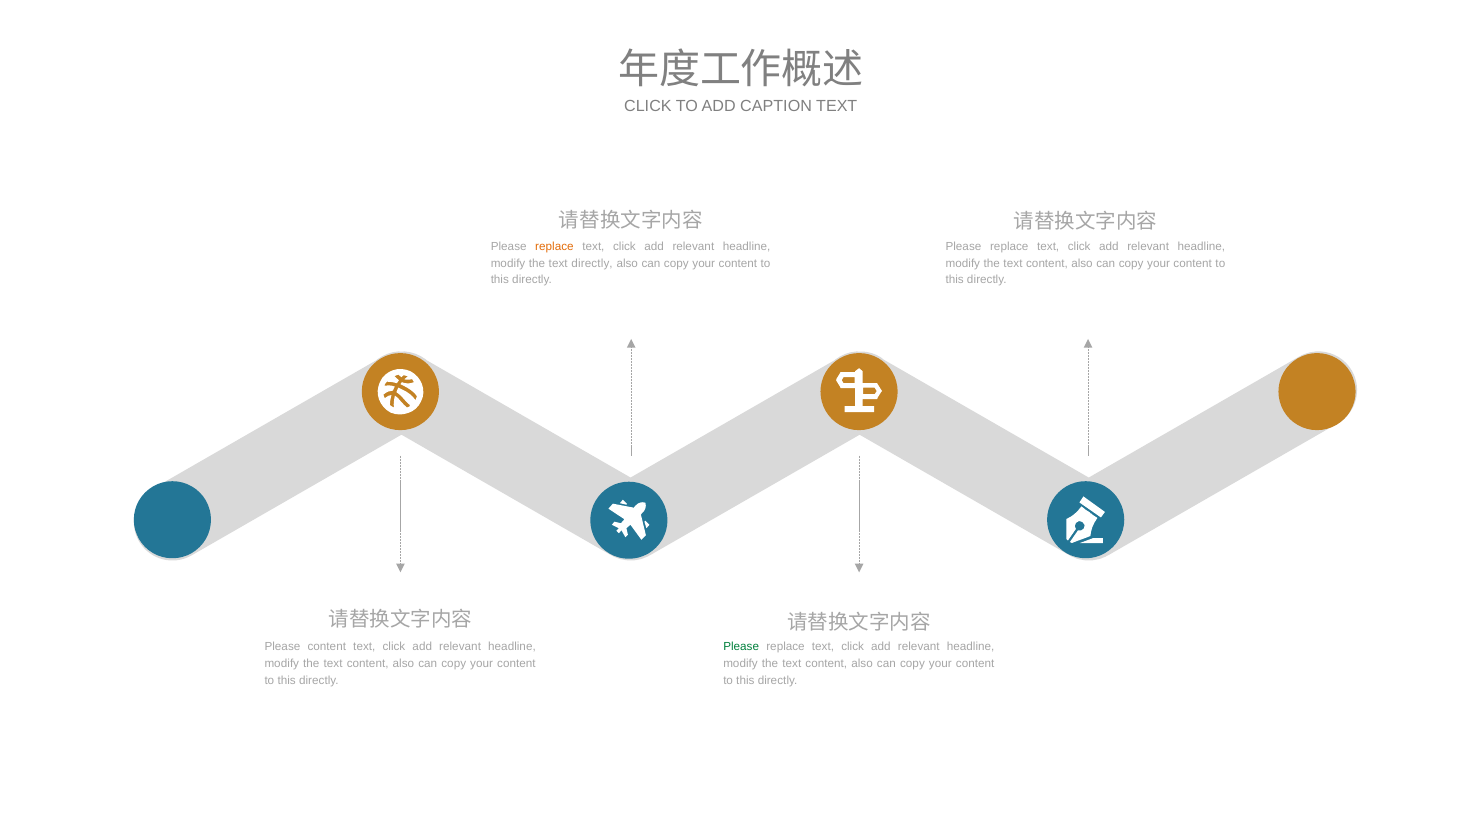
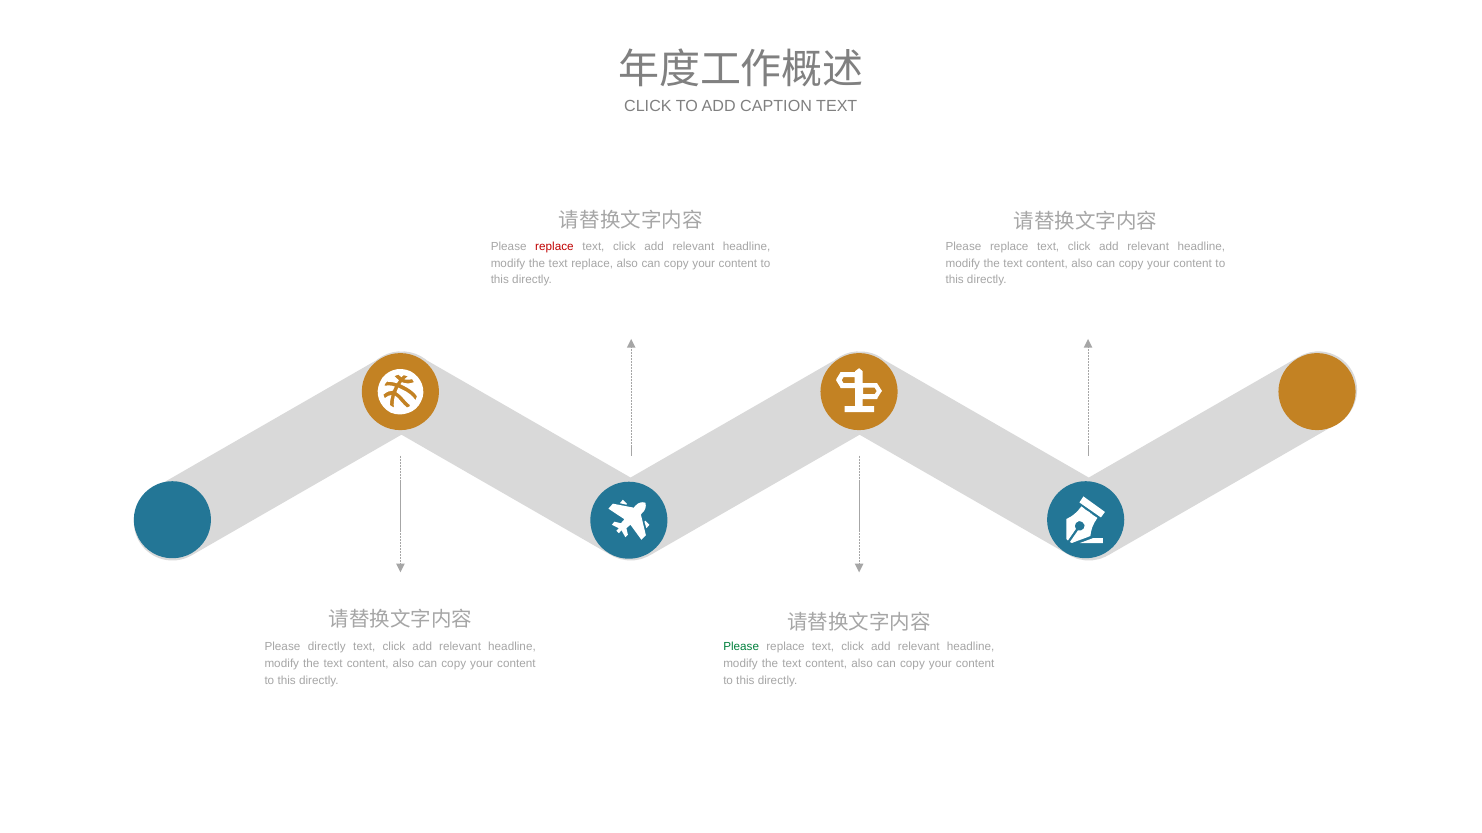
replace colour: orange -> red (554, 247)
text directly: directly -> replace (592, 263)
Please content: content -> directly (327, 647)
